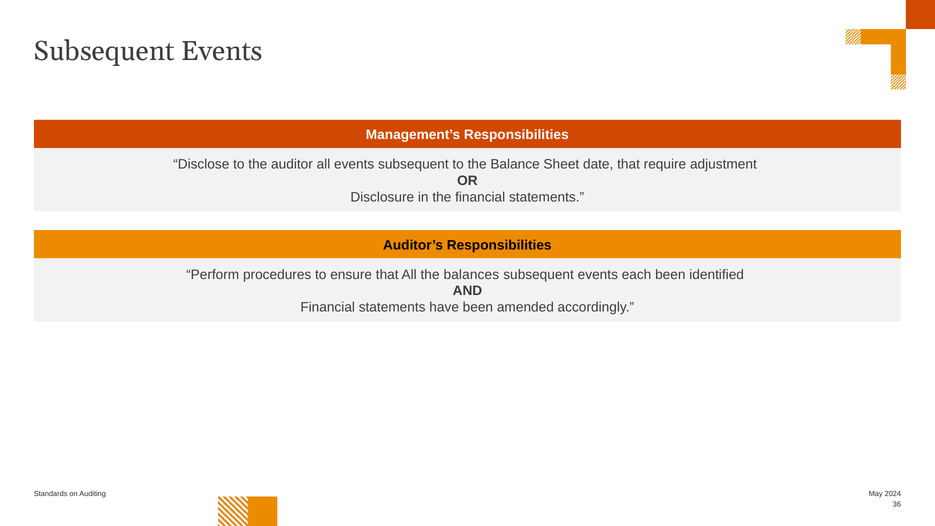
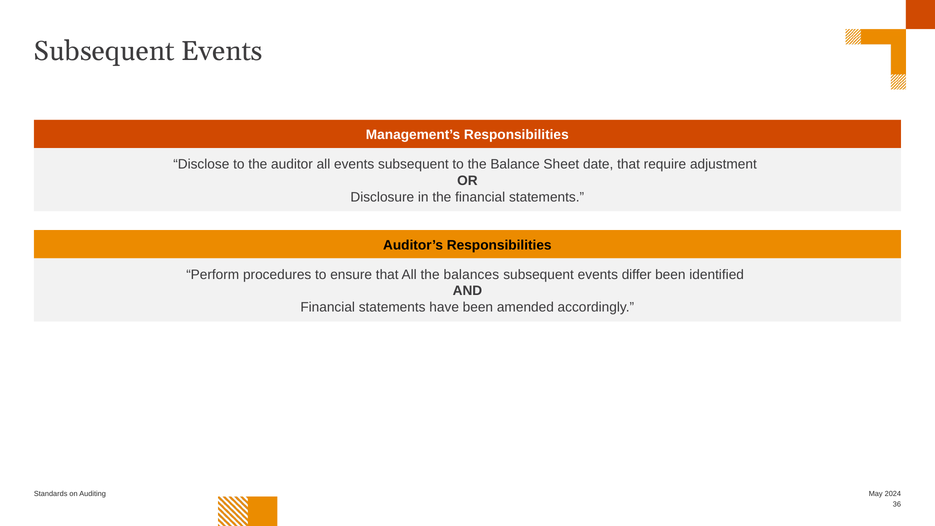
each: each -> differ (637, 274)
